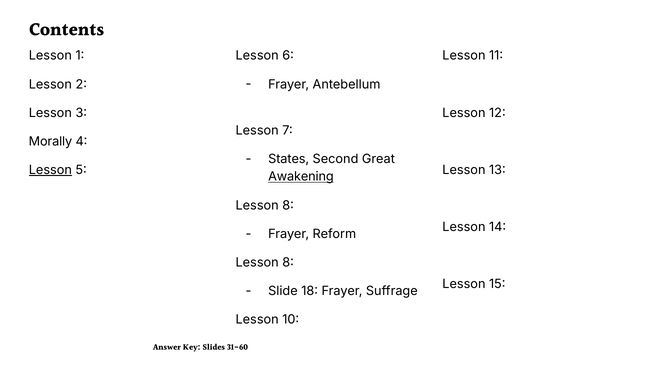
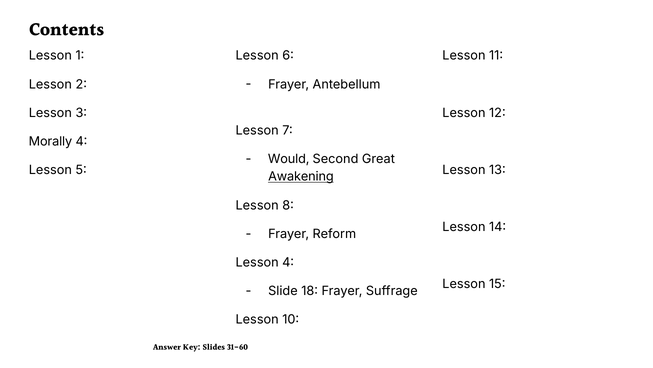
States: States -> Would (289, 159)
Lesson underline: present -> none (50, 170)
8: 8 -> 4 (288, 262)
